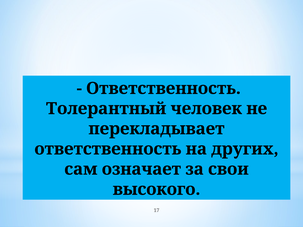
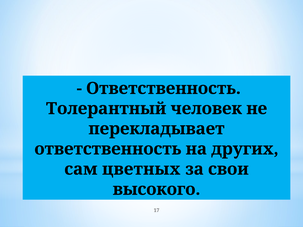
означает: означает -> цветных (141, 169)
